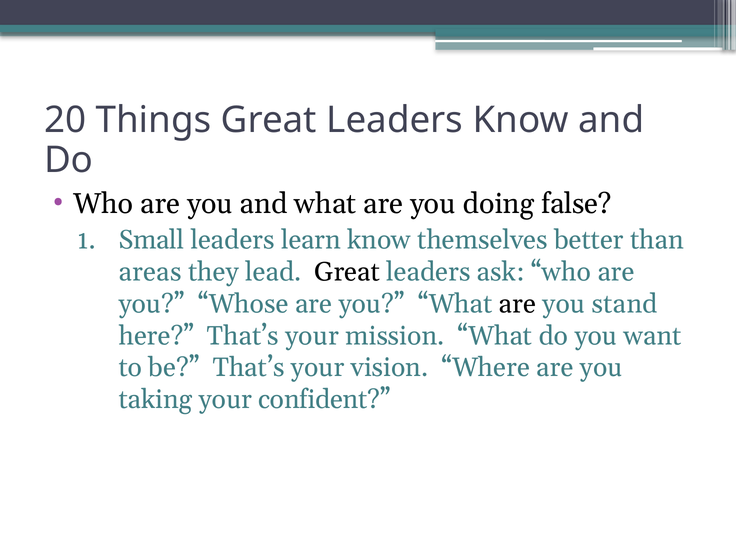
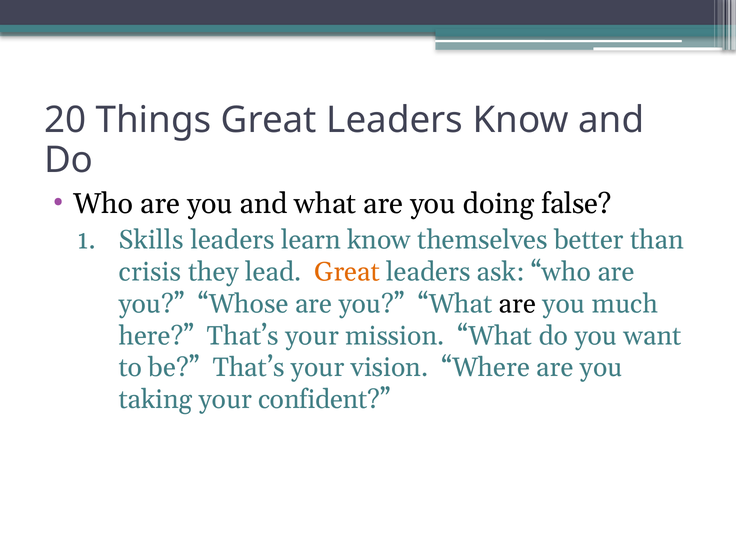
Small: Small -> Skills (151, 240)
areas: areas -> crisis (150, 272)
Great colour: black -> orange (347, 272)
stand: stand -> much (625, 304)
